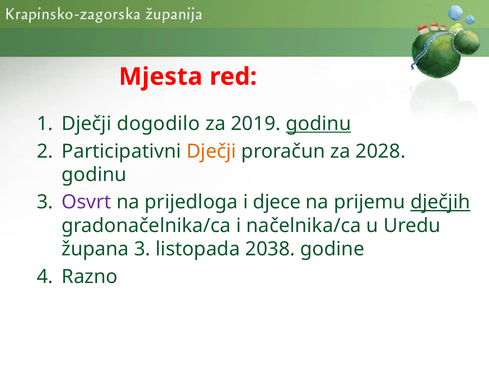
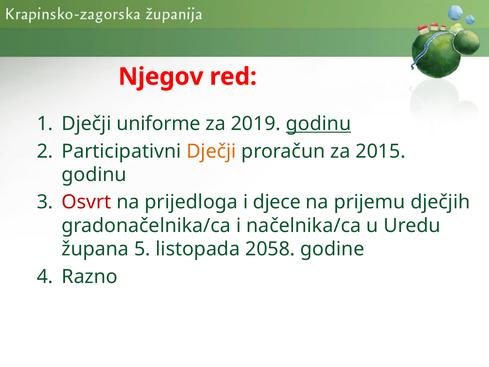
Mjesta: Mjesta -> Njegov (161, 77)
dogodilo: dogodilo -> uniforme (159, 124)
2028: 2028 -> 2015 (381, 151)
Osvrt colour: purple -> red (86, 202)
dječjih underline: present -> none (440, 202)
župana 3: 3 -> 5 (142, 249)
2038: 2038 -> 2058 (270, 249)
